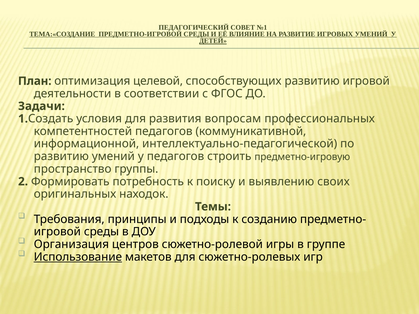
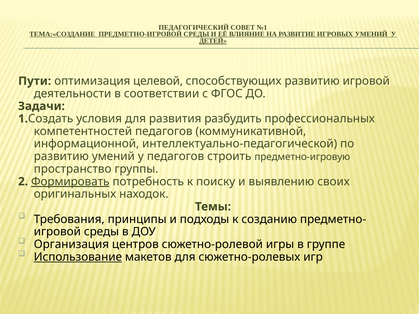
План: План -> Пути (35, 81)
вопросам: вопросам -> разбудить (233, 119)
Формировать underline: none -> present (70, 182)
